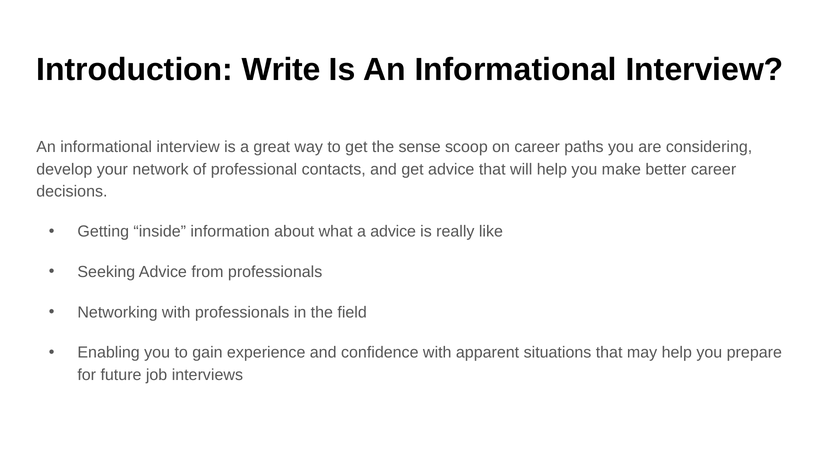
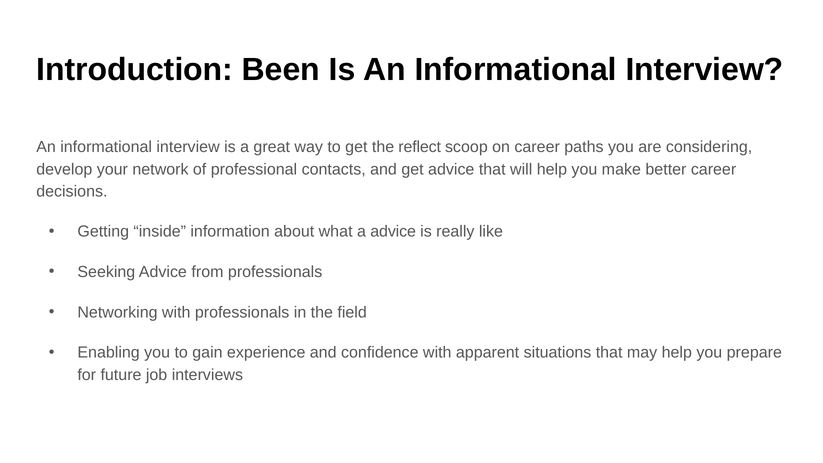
Write: Write -> Been (281, 70)
sense: sense -> reflect (420, 147)
